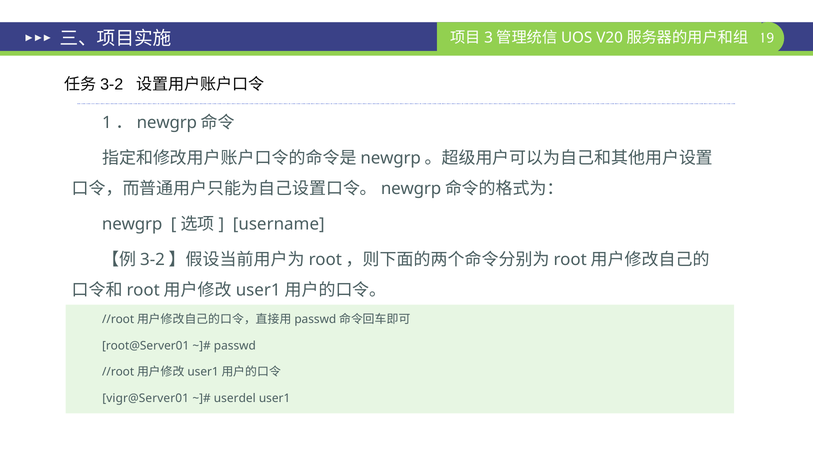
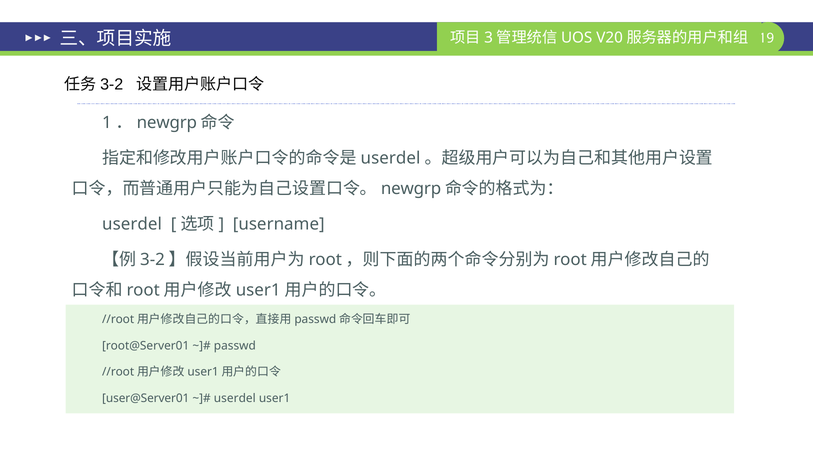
newgrp: newgrp -> userdel (391, 158)
newgrp: newgrp -> userdel (132, 224)
vigr@Server01: vigr@Server01 -> user@Server01 (146, 399)
